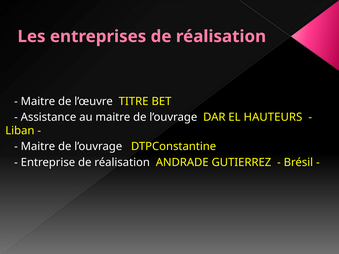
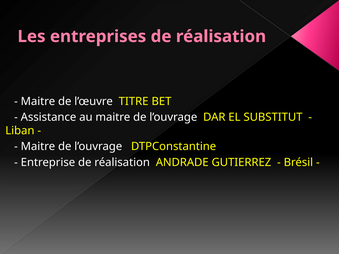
HAUTEURS: HAUTEURS -> SUBSTITUT (273, 117)
